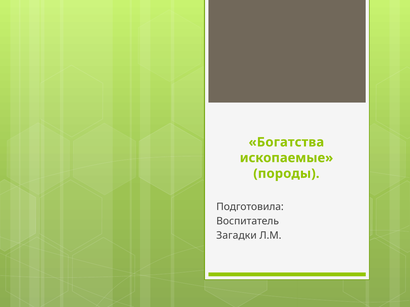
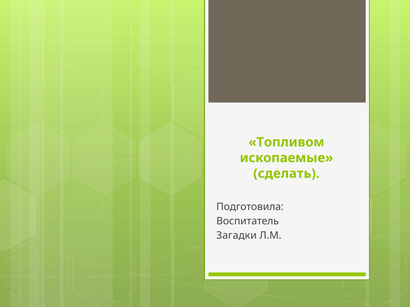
Богатства: Богатства -> Топливом (286, 142)
породы: породы -> сделать (286, 174)
